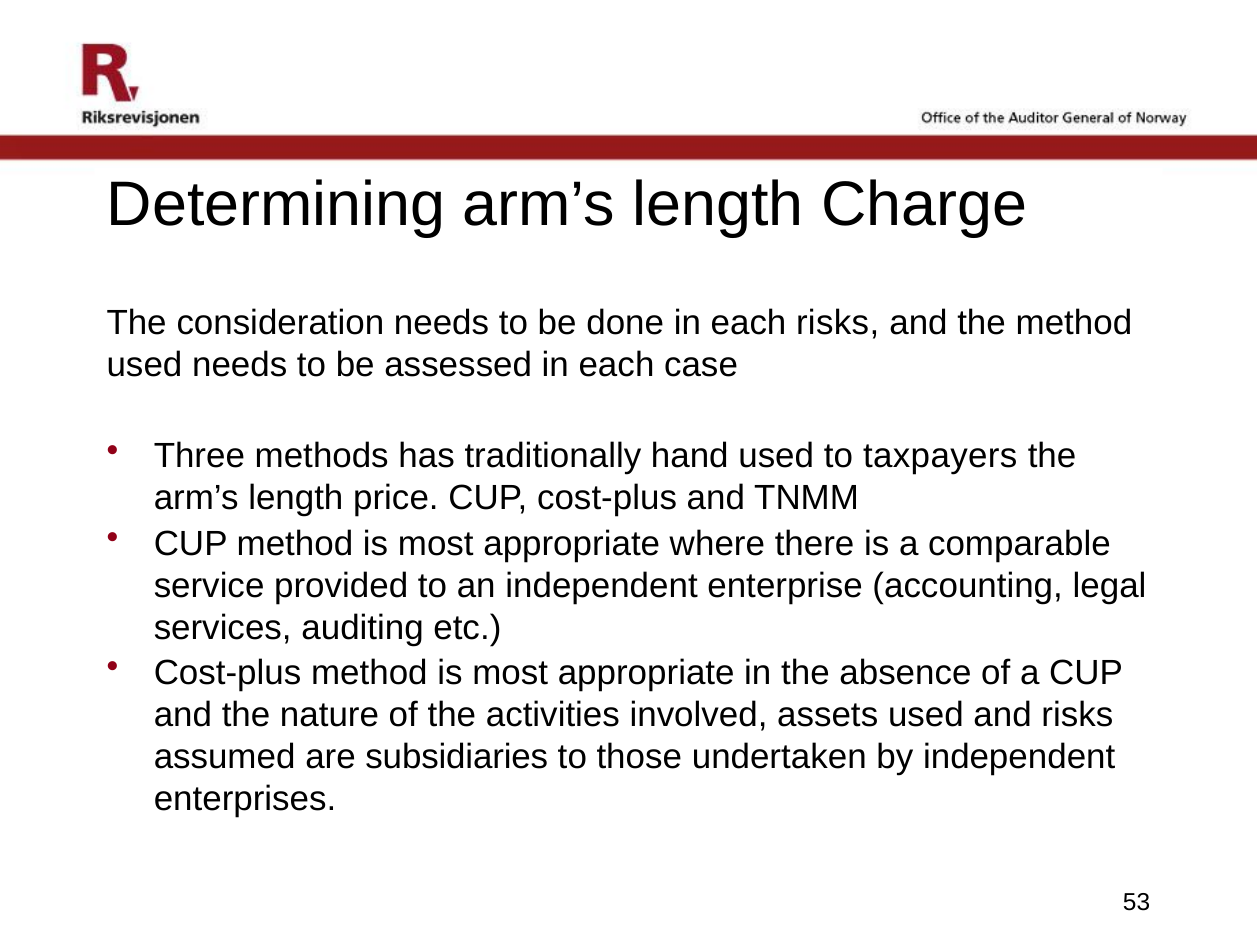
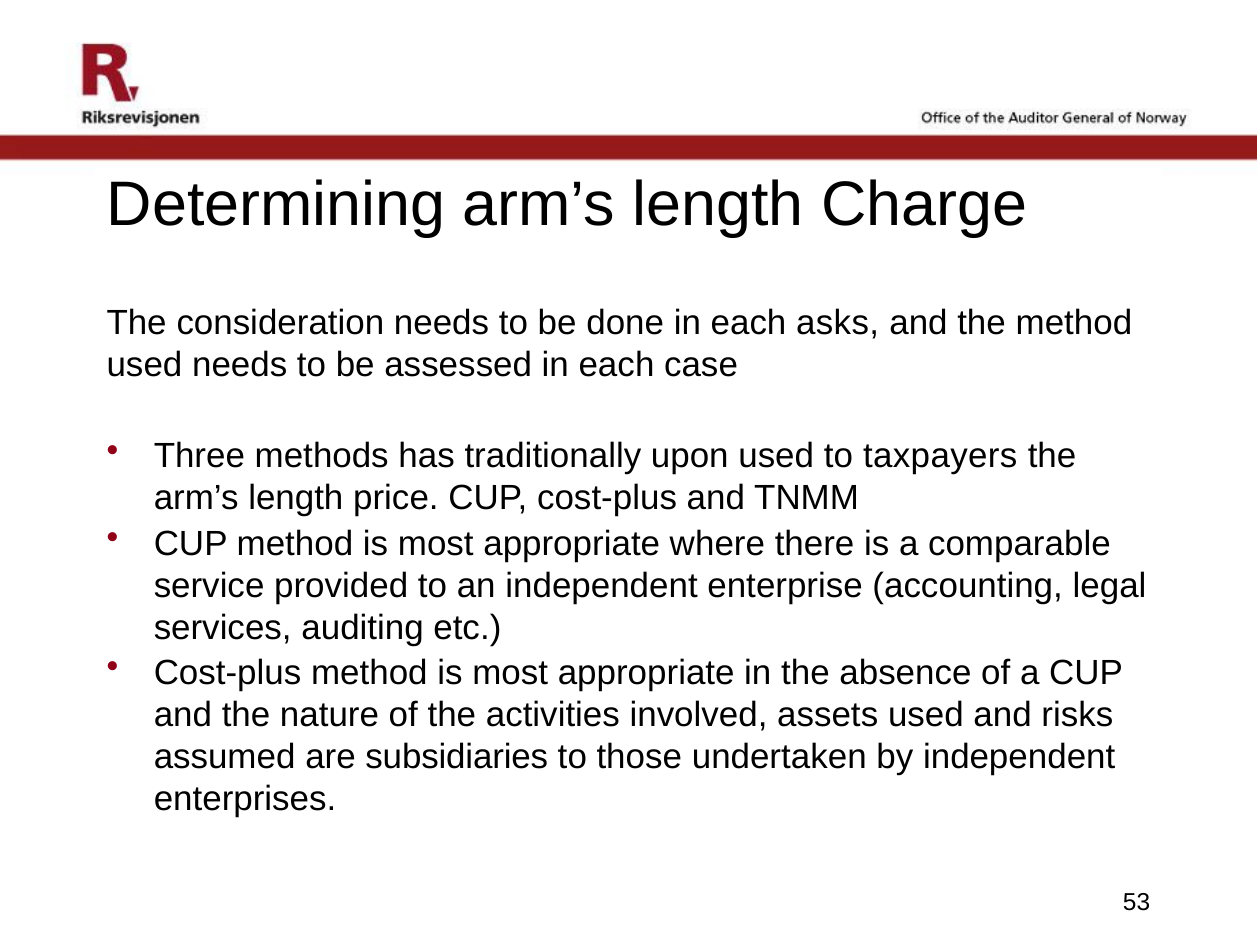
each risks: risks -> asks (838, 323)
hand: hand -> upon (690, 456)
